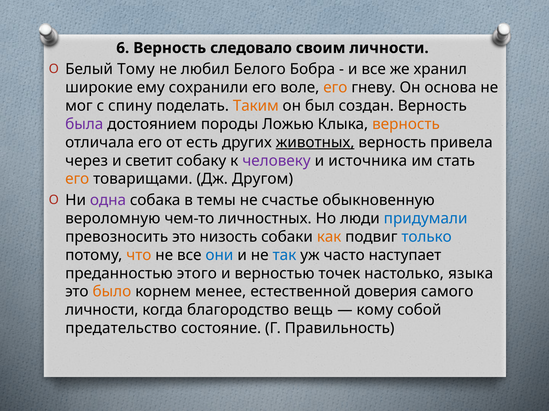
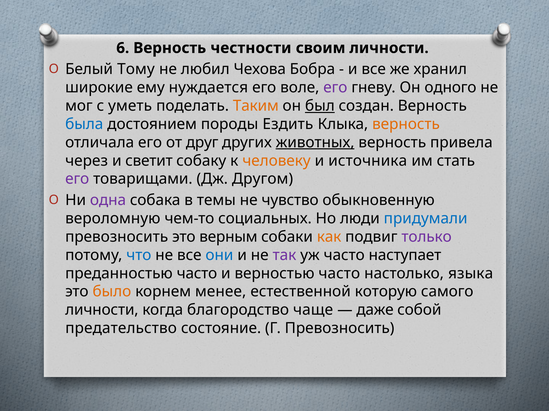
следовало: следовало -> честности (251, 48)
Белого: Белого -> Чехова (260, 69)
сохранили: сохранили -> нуждается (208, 88)
его colour: orange -> purple (335, 88)
основа: основа -> одного (450, 88)
спину: спину -> уметь (130, 106)
был underline: none -> present (320, 106)
была colour: purple -> blue (84, 124)
Ложью: Ложью -> Ездить (288, 124)
есть: есть -> друг (202, 143)
человеку colour: purple -> orange (276, 161)
его colour: orange -> purple (77, 179)
счастье: счастье -> чувство (290, 201)
личностных: личностных -> социальных (265, 219)
низость: низость -> верным (228, 237)
только colour: blue -> purple (427, 237)
что colour: orange -> blue (139, 256)
так colour: blue -> purple (284, 256)
преданностью этого: этого -> часто (197, 274)
верностью точек: точек -> часто (339, 274)
доверия: доверия -> которую (386, 292)
вещь: вещь -> чаще (313, 310)
кому: кому -> даже (375, 310)
Г Правильность: Правильность -> Превозносить (340, 329)
